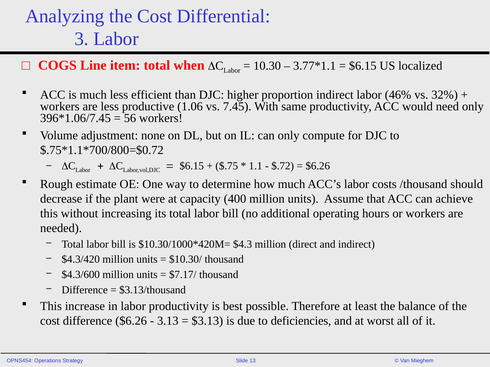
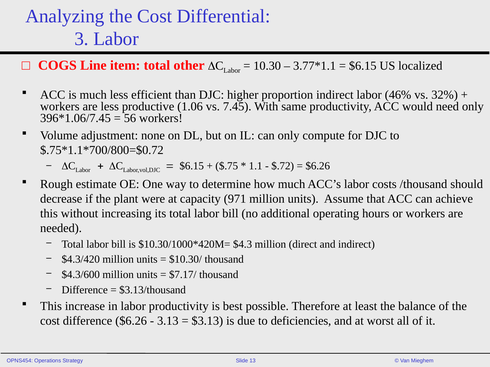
when: when -> other (189, 65)
400: 400 -> 971 (235, 199)
